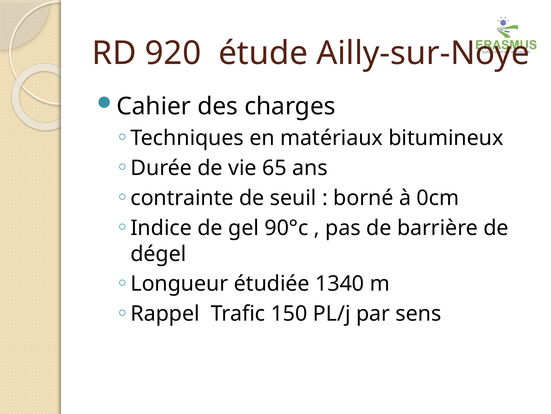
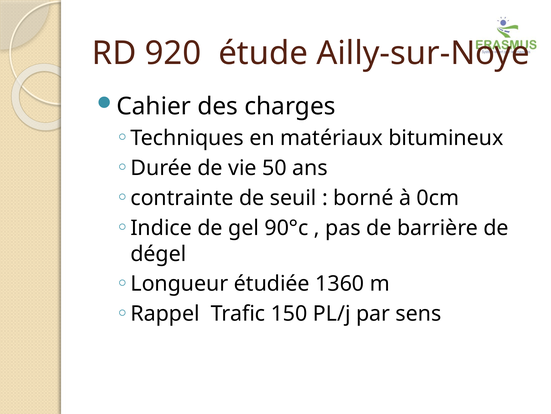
65: 65 -> 50 (274, 168)
1340: 1340 -> 1360 (340, 283)
